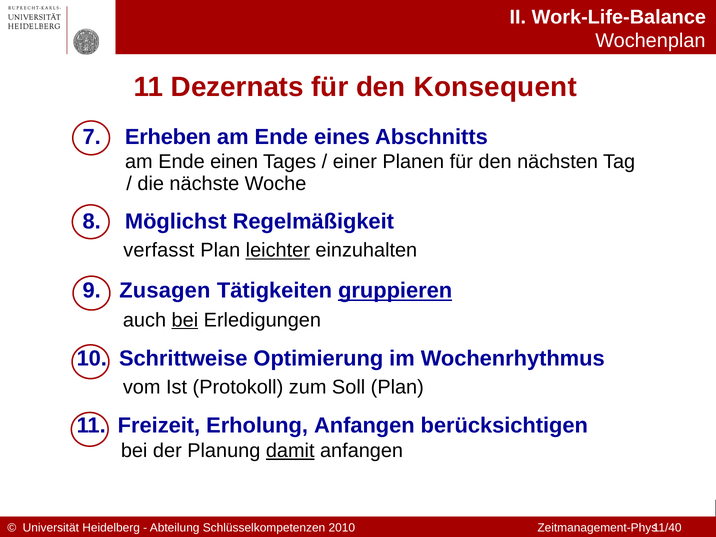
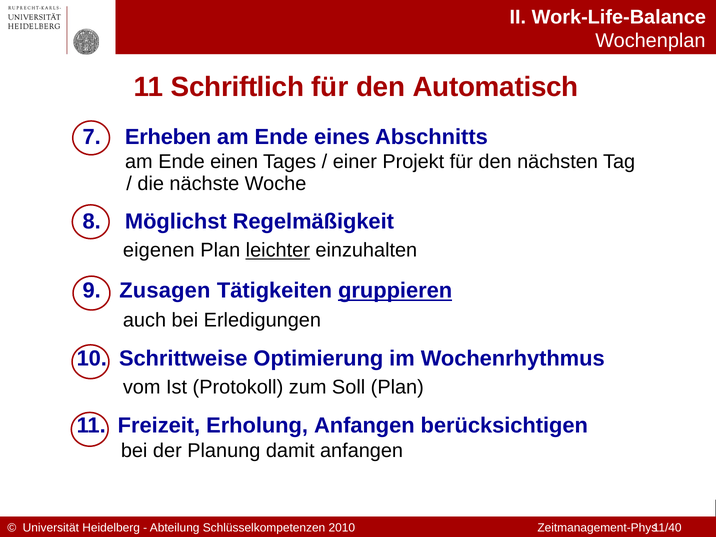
Dezernats: Dezernats -> Schriftlich (237, 87)
Konsequent: Konsequent -> Automatisch (496, 87)
Planen: Planen -> Projekt (413, 162)
verfasst: verfasst -> eigenen (159, 250)
bei underline: present -> none (185, 320)
damit underline: present -> none (290, 451)
